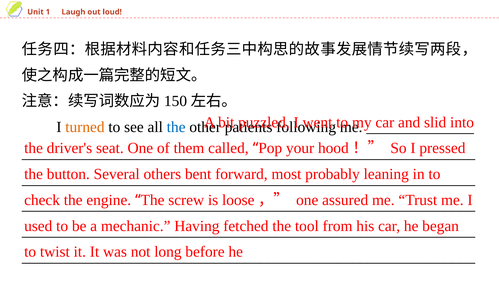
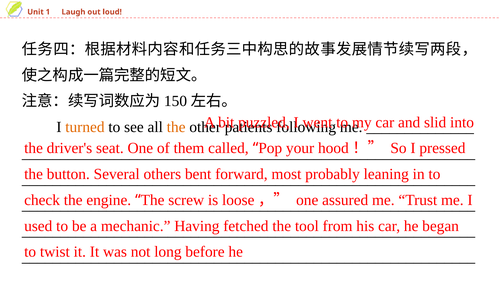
the colour: blue -> orange (176, 127)
